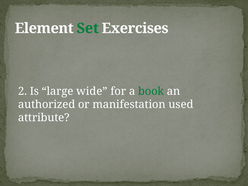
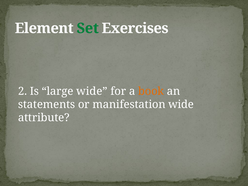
book colour: green -> orange (151, 91)
authorized: authorized -> statements (47, 105)
manifestation used: used -> wide (181, 105)
